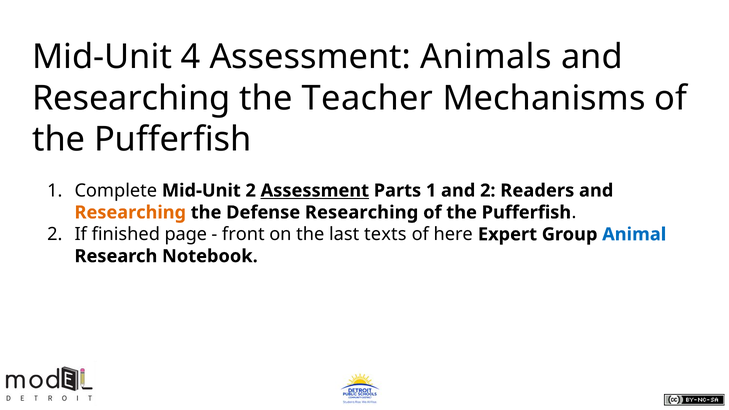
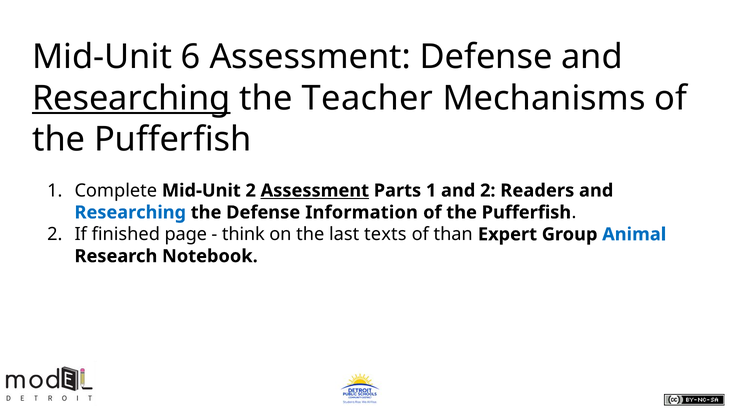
4: 4 -> 6 (191, 57)
Assessment Animals: Animals -> Defense (486, 57)
Researching underline: none -> present (131, 98)
Researching colour: orange -> blue (130, 212)
Defense Researching: Researching -> Information (362, 212)
front: front -> think (243, 234)
here: here -> than (453, 234)
